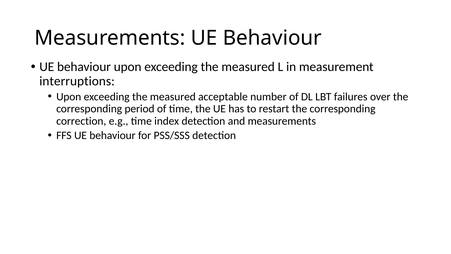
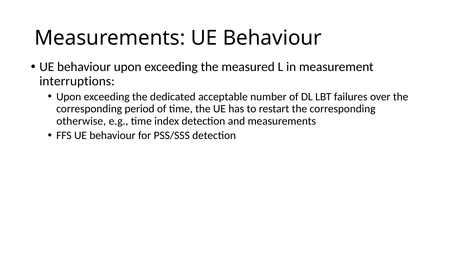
measured: measured -> dedicated (173, 97)
correction: correction -> otherwise (81, 121)
